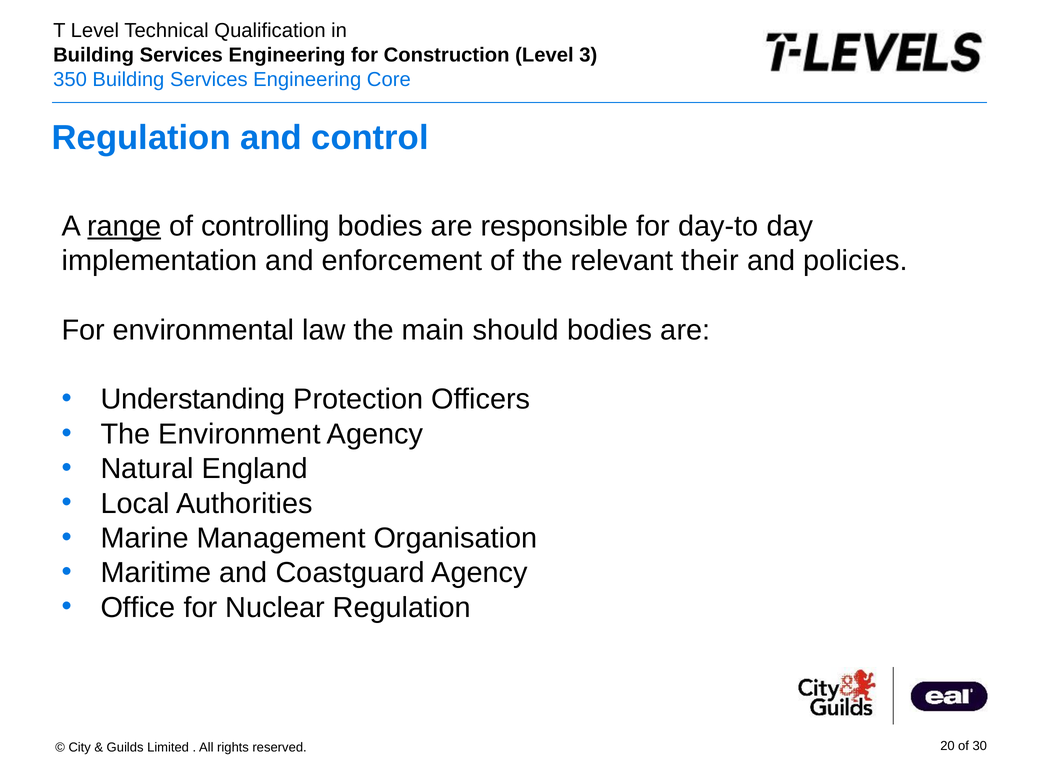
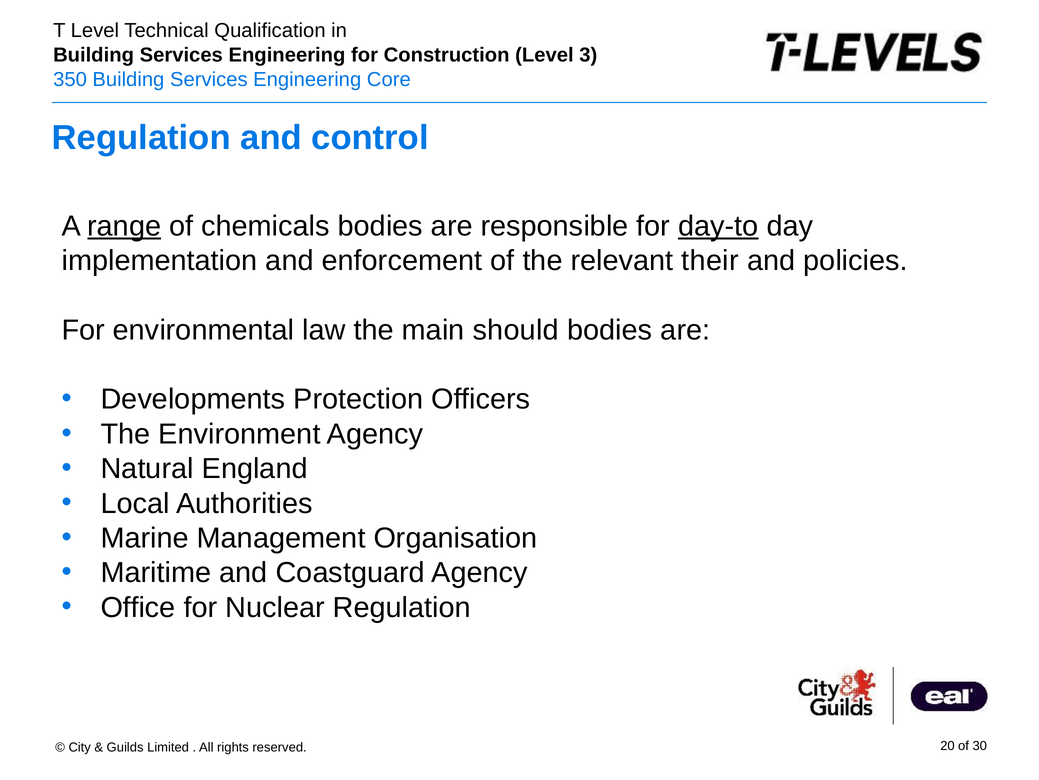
controlling: controlling -> chemicals (265, 226)
day-to underline: none -> present (718, 226)
Understanding: Understanding -> Developments (193, 399)
